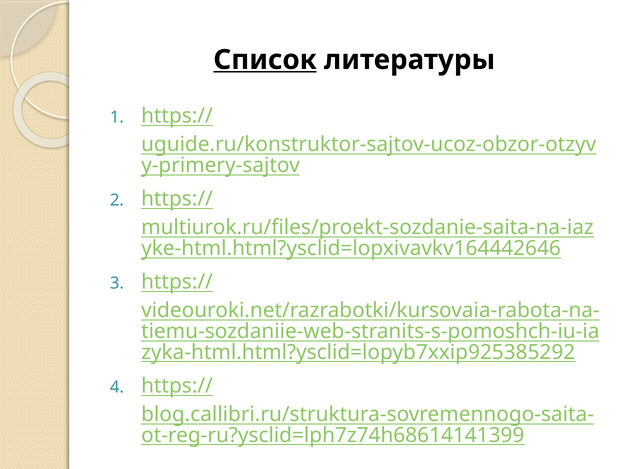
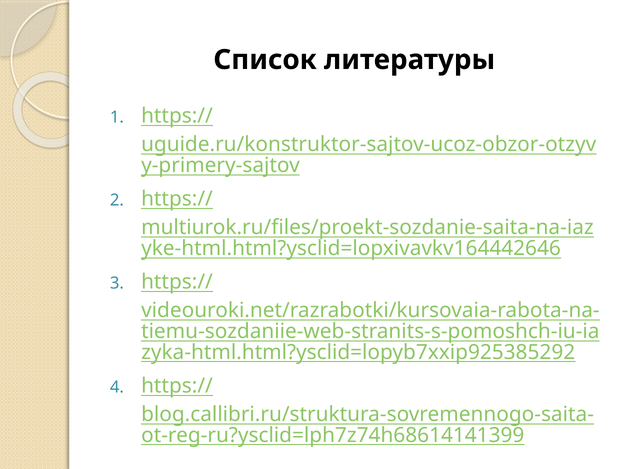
Список underline: present -> none (265, 60)
